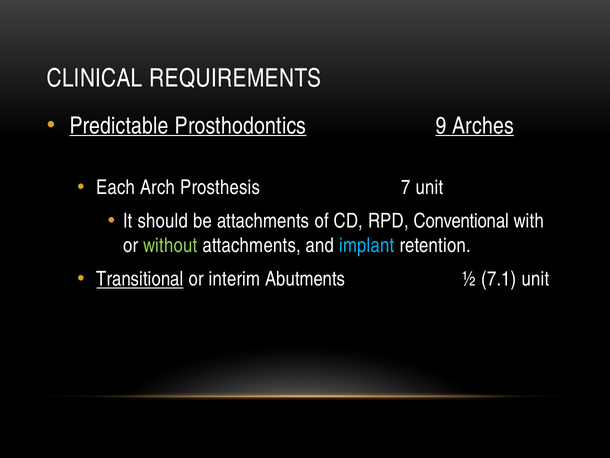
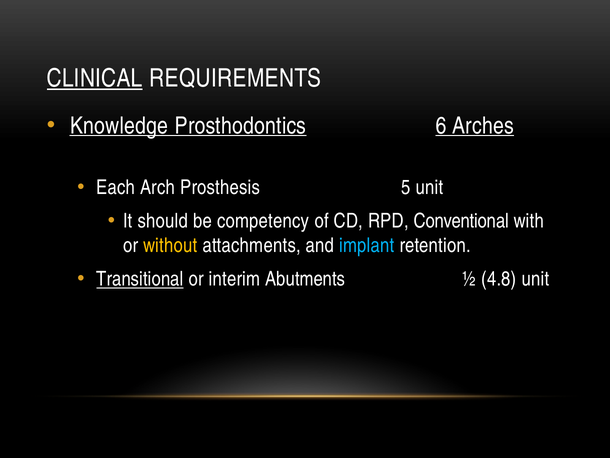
CLINICAL underline: none -> present (95, 78)
Predictable: Predictable -> Knowledge (119, 126)
9: 9 -> 6 (441, 126)
7: 7 -> 5 (406, 187)
be attachments: attachments -> competency (263, 221)
without colour: light green -> yellow (170, 245)
7.1: 7.1 -> 4.8 (499, 279)
